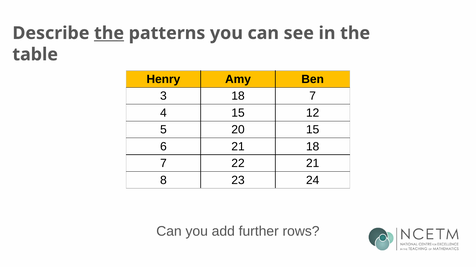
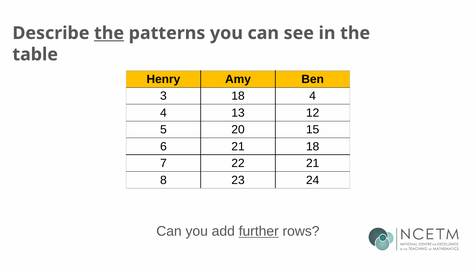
3 18 7: 7 -> 4 (313, 96)
4 15: 15 -> 13 (238, 113)
further underline: none -> present (259, 232)
